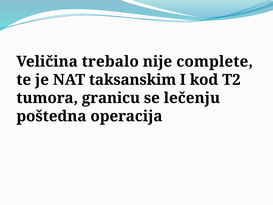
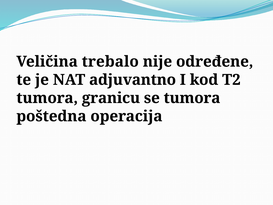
complete: complete -> određene (215, 62)
taksanskim: taksanskim -> adjuvantno (133, 80)
se lečenju: lečenju -> tumora (192, 98)
